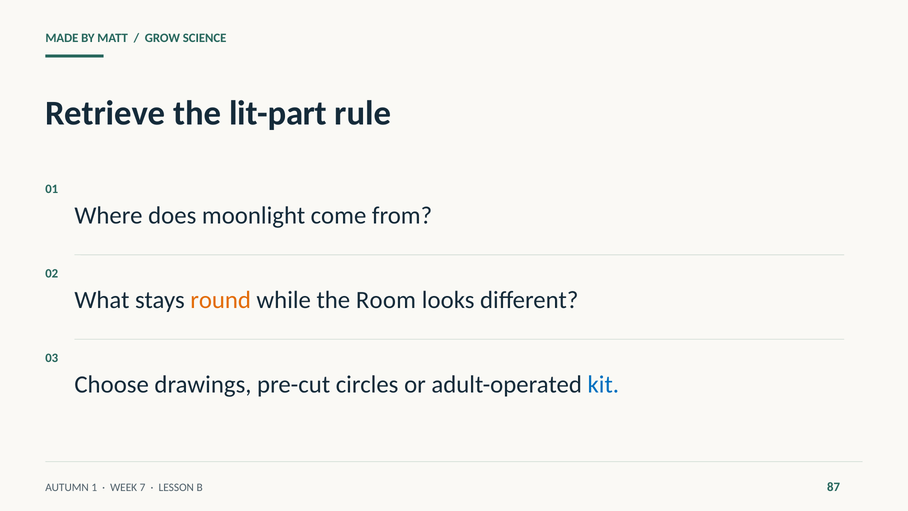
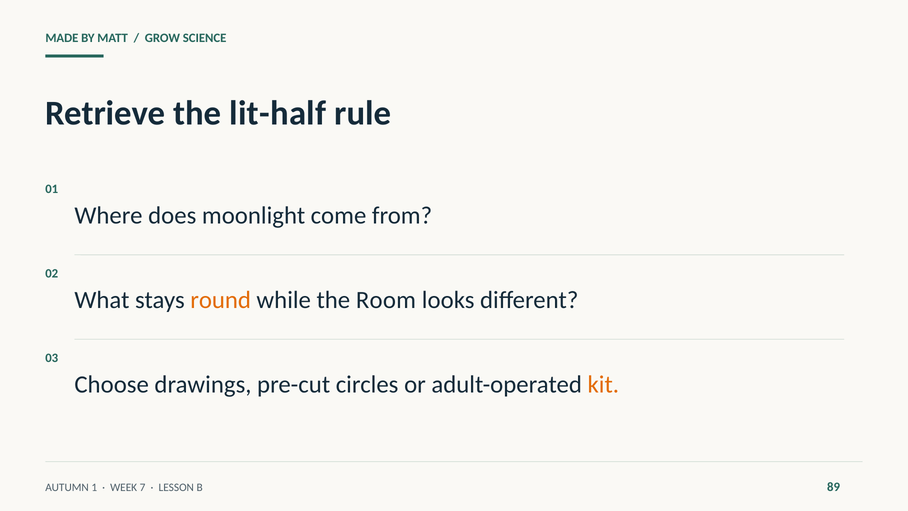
lit-part: lit-part -> lit-half (278, 113)
kit colour: blue -> orange (603, 384)
87: 87 -> 89 (834, 487)
